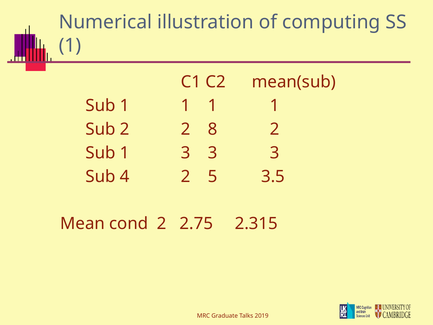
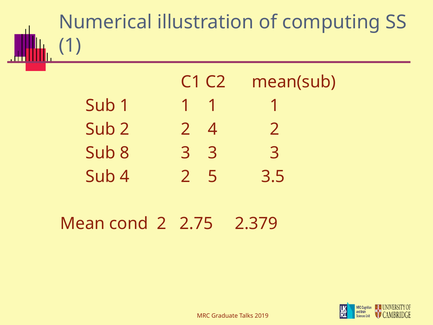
2 8: 8 -> 4 (213, 129)
1: 1 -> 8 (125, 153)
2.315: 2.315 -> 2.379 (256, 224)
